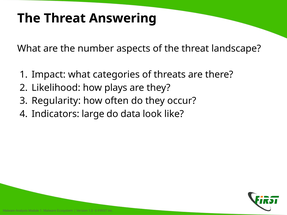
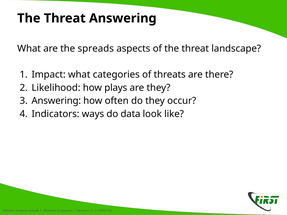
number: number -> spreads (96, 49)
Regularity: Regularity -> Answering (56, 101)
large: large -> ways (93, 114)
